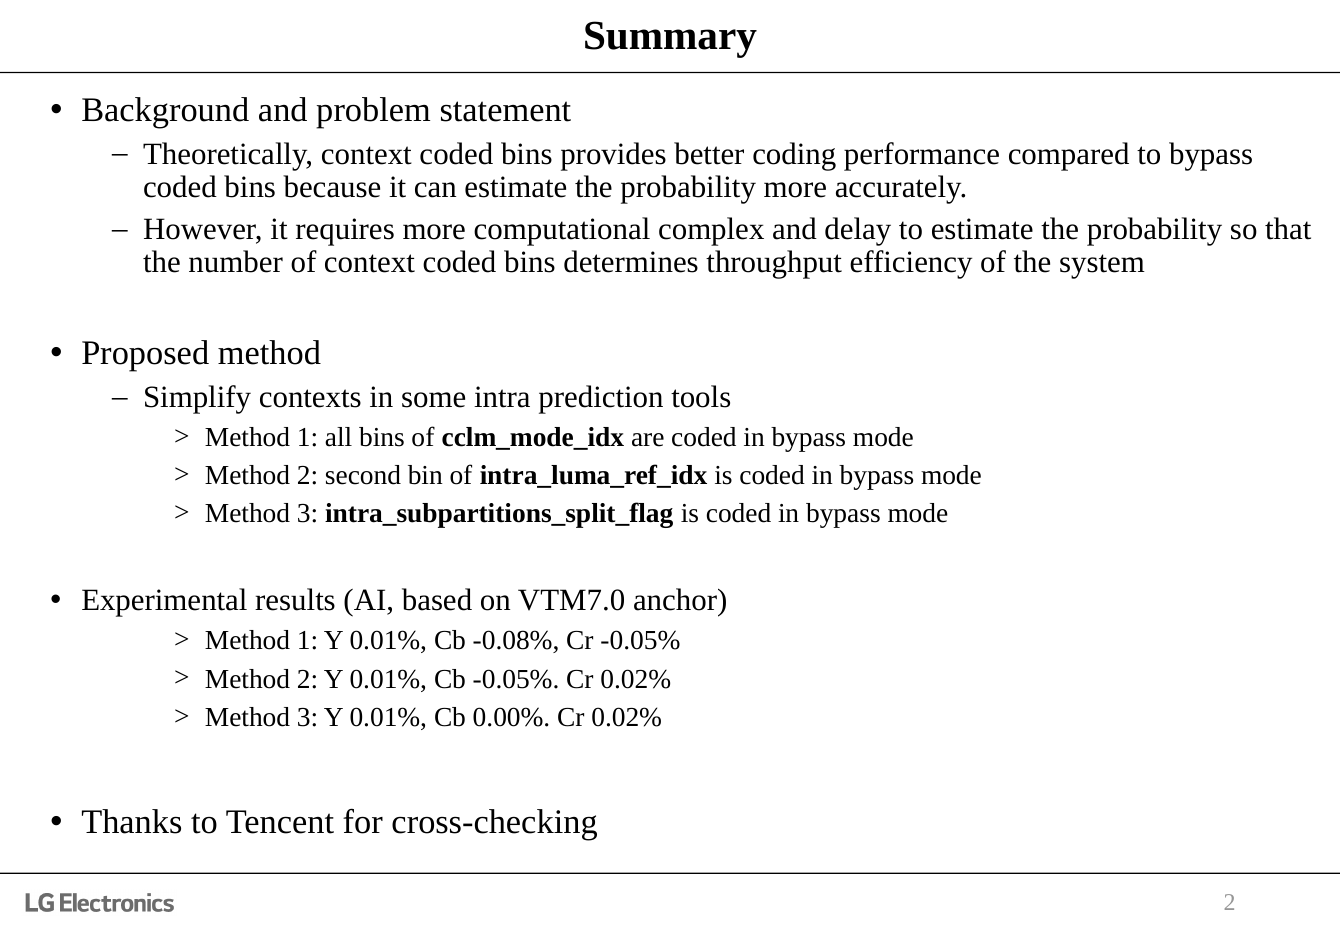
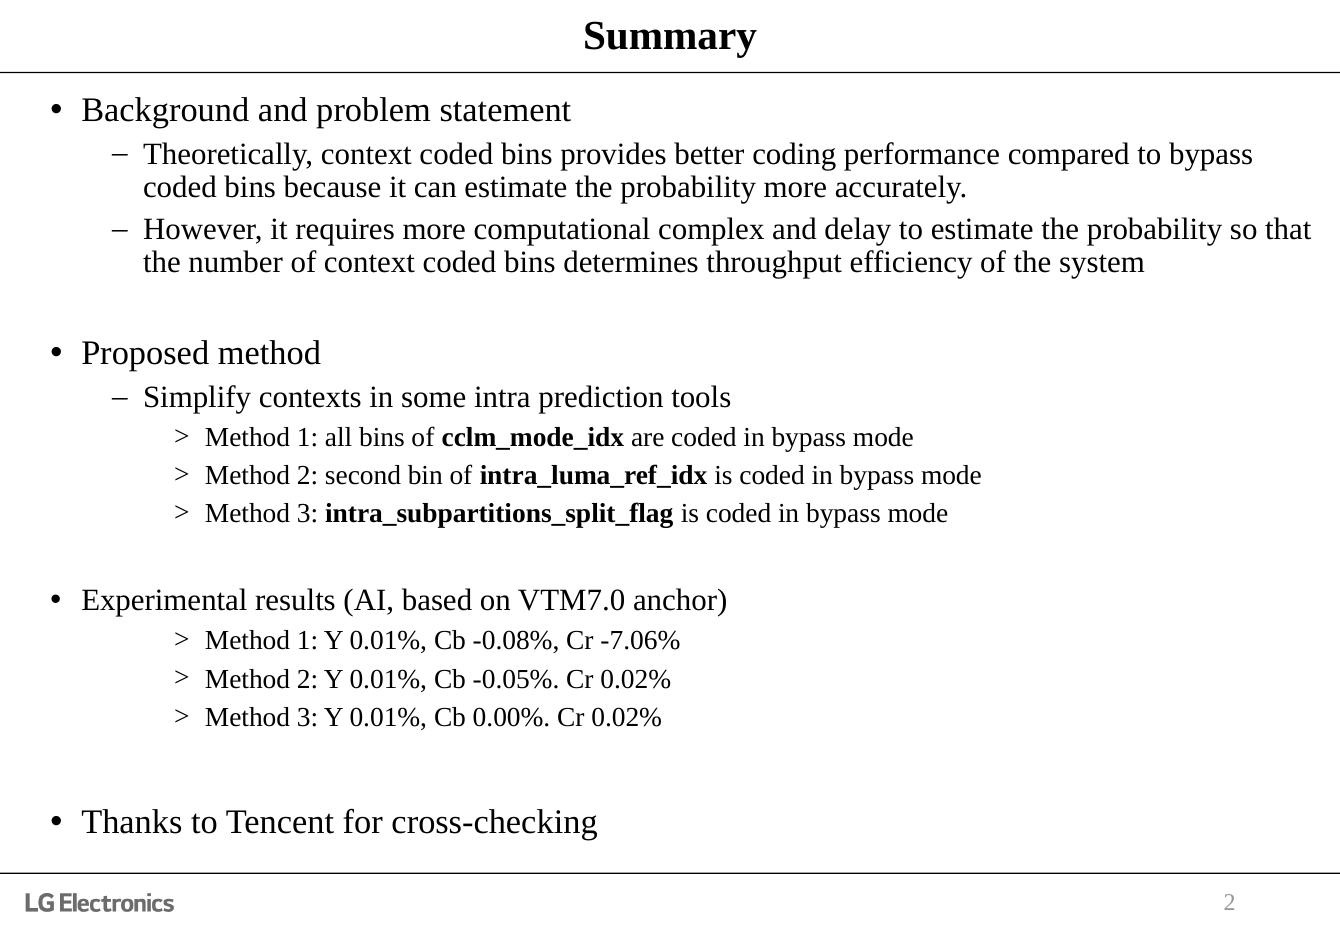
Cr -0.05%: -0.05% -> -7.06% (640, 641)
